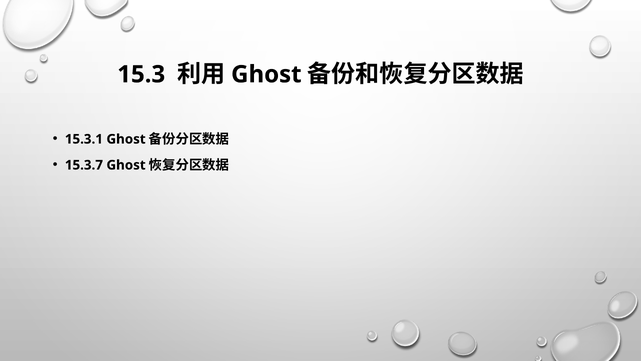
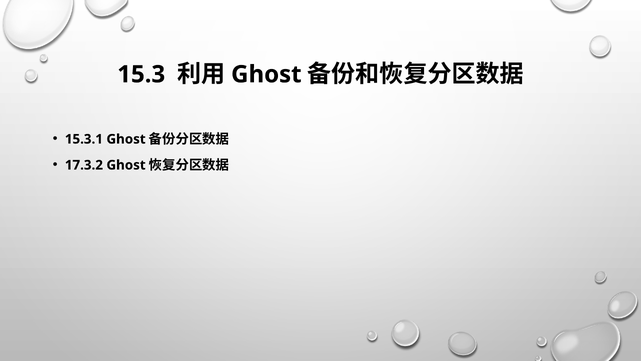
15.3.7: 15.3.7 -> 17.3.2 (84, 165)
